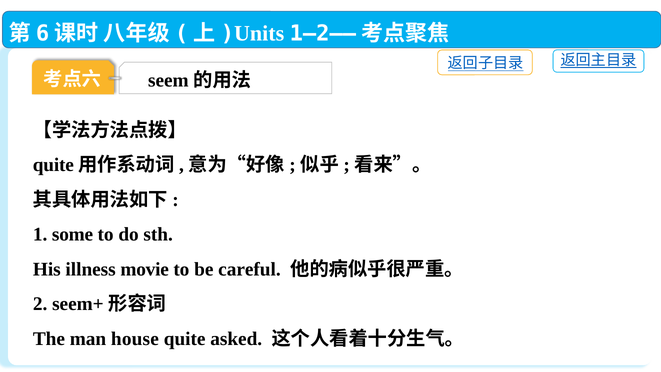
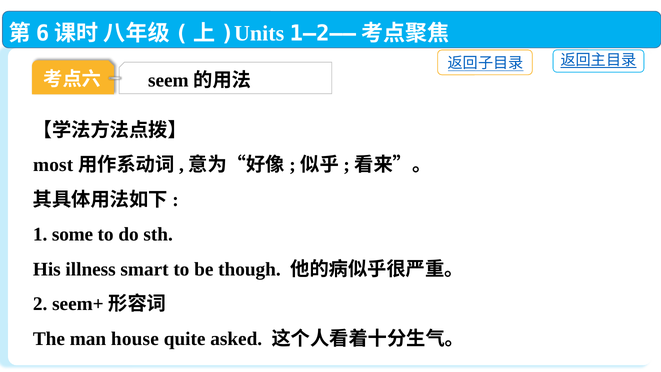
quite: quite -> most (53, 165)
movie: movie -> smart (145, 269)
careful: careful -> though (249, 269)
